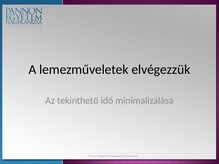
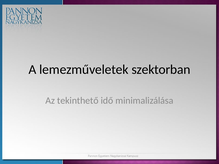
elvégezzük: elvégezzük -> szektorban (161, 70)
